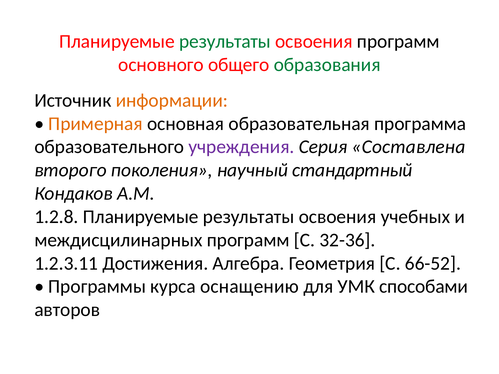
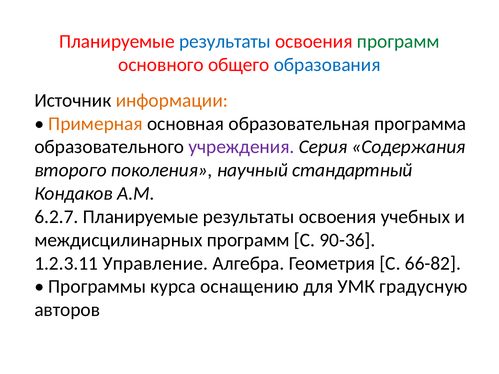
результаты colour: green -> blue (225, 41)
программ colour: black -> green (398, 41)
образования colour: green -> blue (327, 65)
Составлена: Составлена -> Содержания (409, 147)
1.2.8: 1.2.8 -> 6.2.7 (56, 217)
32-36: 32-36 -> 90-36 (347, 240)
Достижения: Достижения -> Управление (155, 263)
66-52: 66-52 -> 66-82 (433, 263)
способами: способами -> градусную (423, 287)
